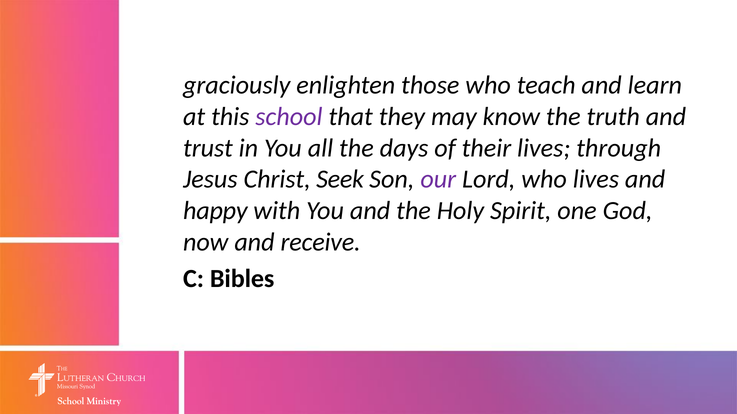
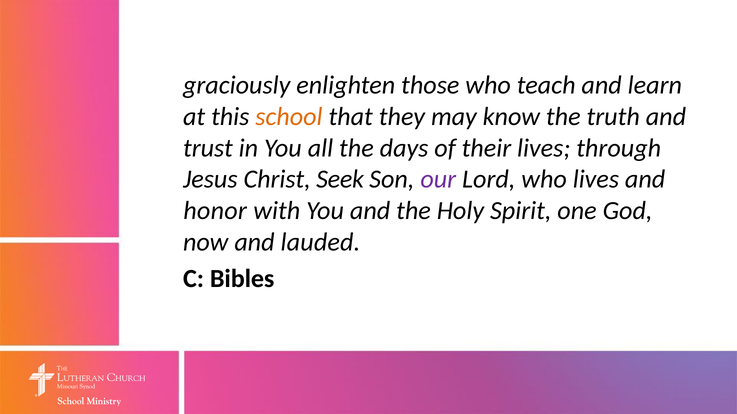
school colour: purple -> orange (289, 117)
happy: happy -> honor (215, 211)
receive: receive -> lauded (320, 242)
